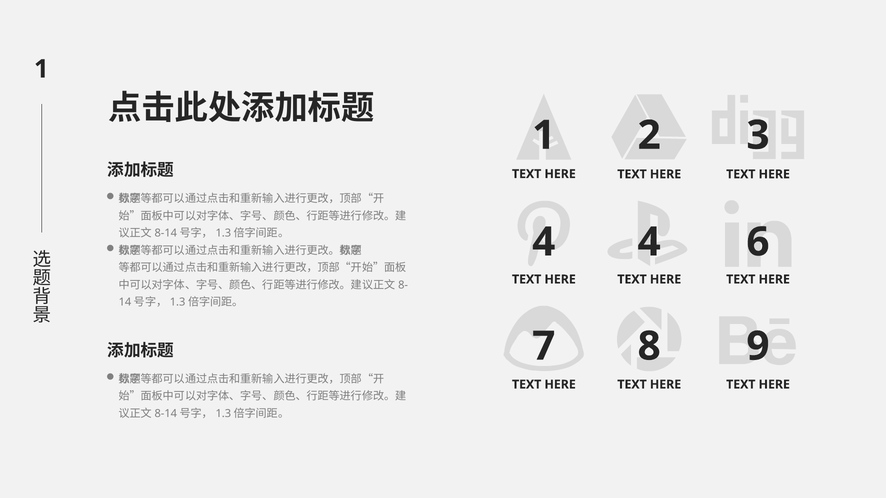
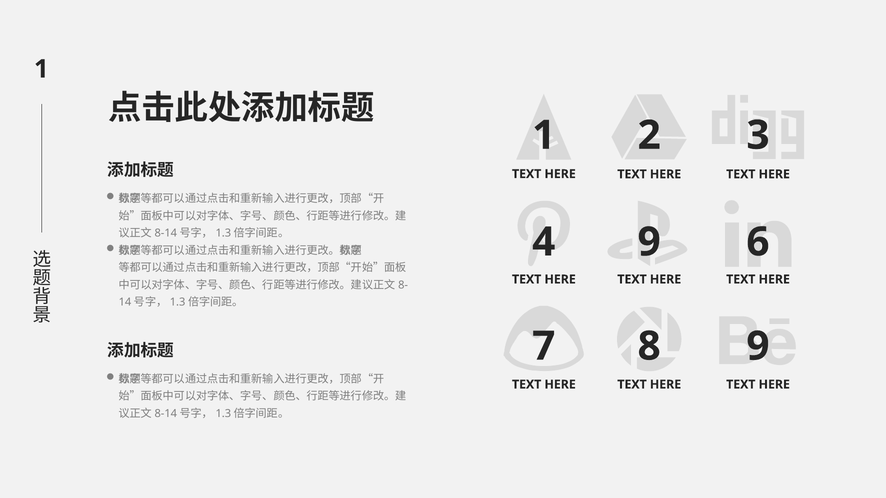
4 4: 4 -> 9 (649, 242)
